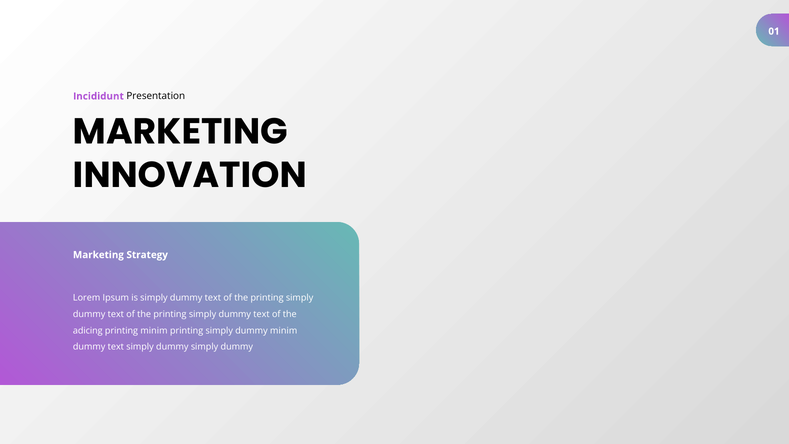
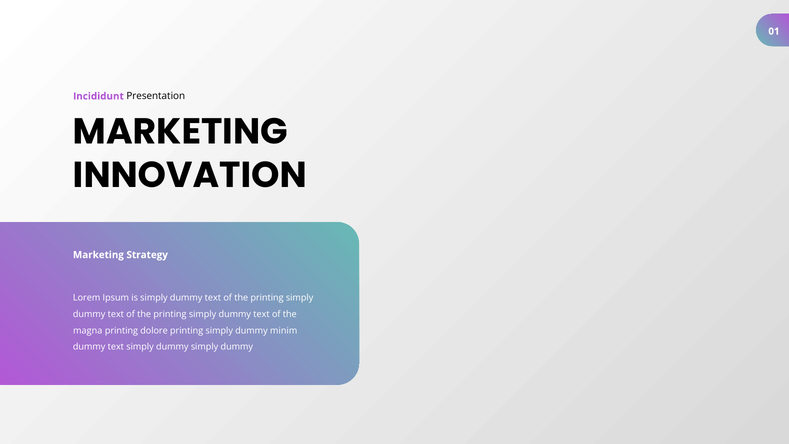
adicing: adicing -> magna (88, 330)
printing minim: minim -> dolore (154, 330)
